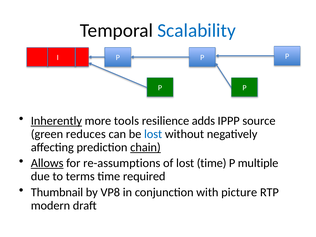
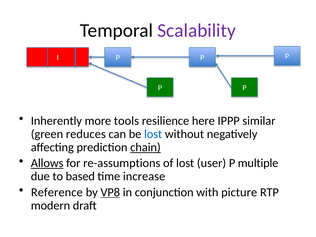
Scalability colour: blue -> purple (197, 31)
Inherently underline: present -> none (56, 121)
adds: adds -> here (203, 121)
source: source -> similar (259, 121)
lost time: time -> user (212, 163)
terms: terms -> based (80, 176)
required: required -> increase (144, 176)
Thumbnail: Thumbnail -> Reference (57, 192)
VP8 underline: none -> present (110, 192)
